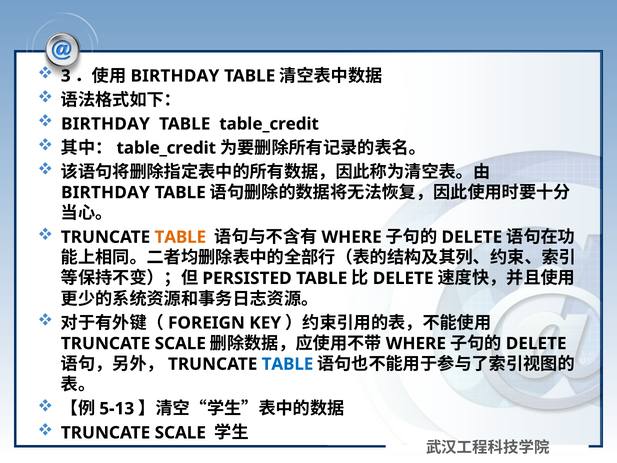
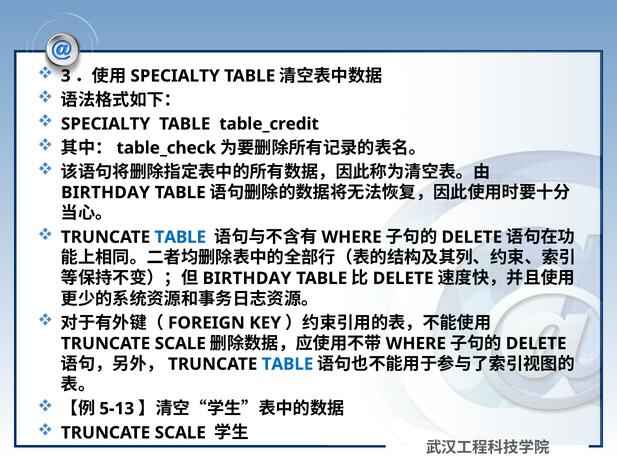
BIRTHDAY: BIRTHDAY -> SPECIALTY (175, 76)
BIRTHDAY: BIRTHDAY -> SPECIALTY (106, 124)
table_credit: table_credit -> table_check (166, 148)
TABLE colour: orange -> blue (180, 237)
PERSISTED: PERSISTED -> BIRTHDAY (247, 278)
